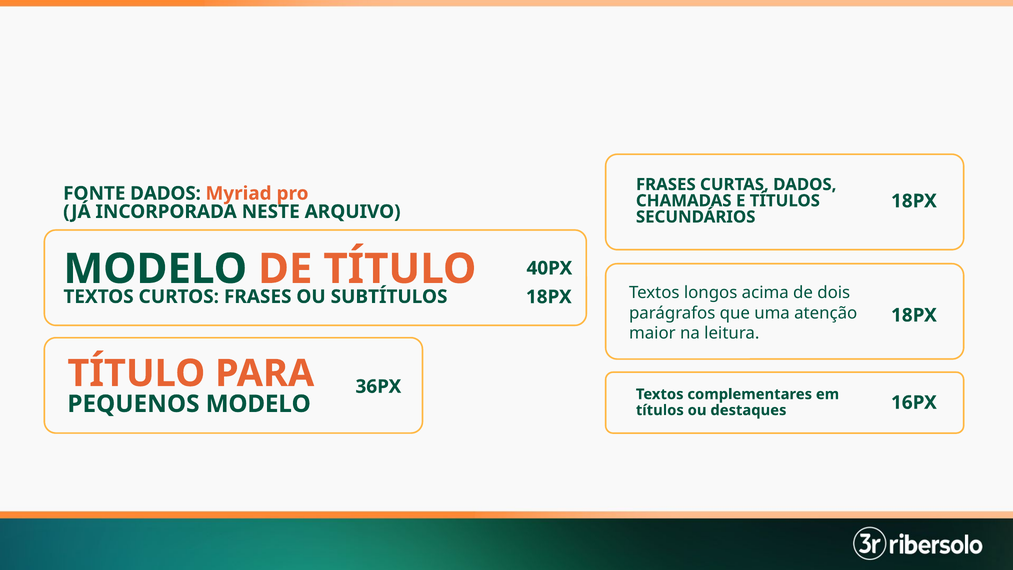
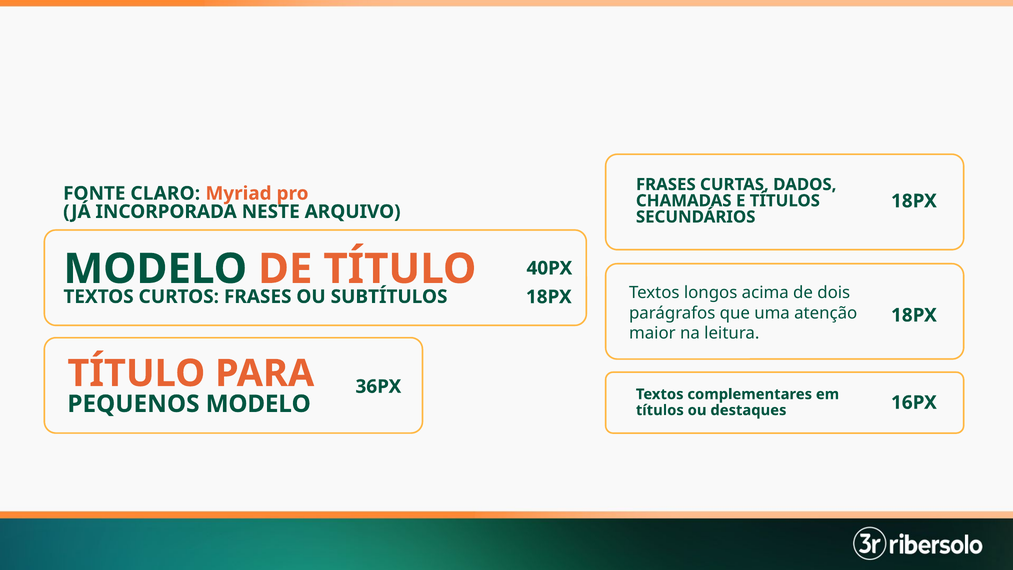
FONTE DADOS: DADOS -> CLARO (165, 193)
